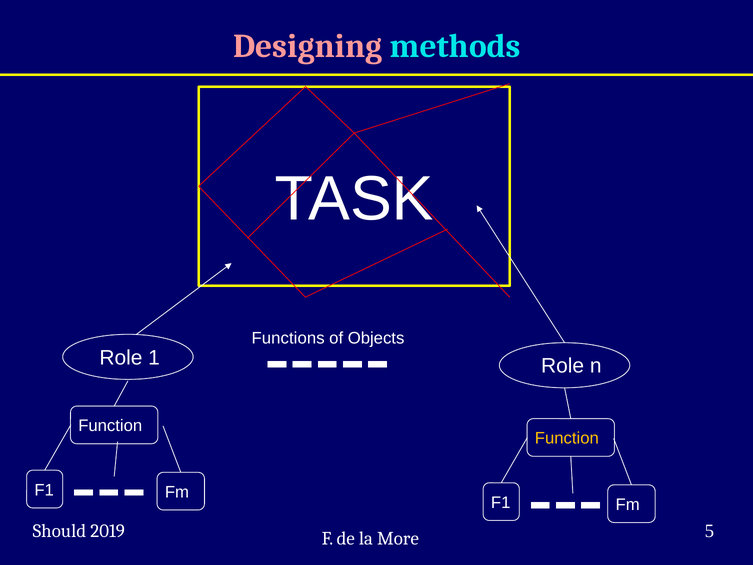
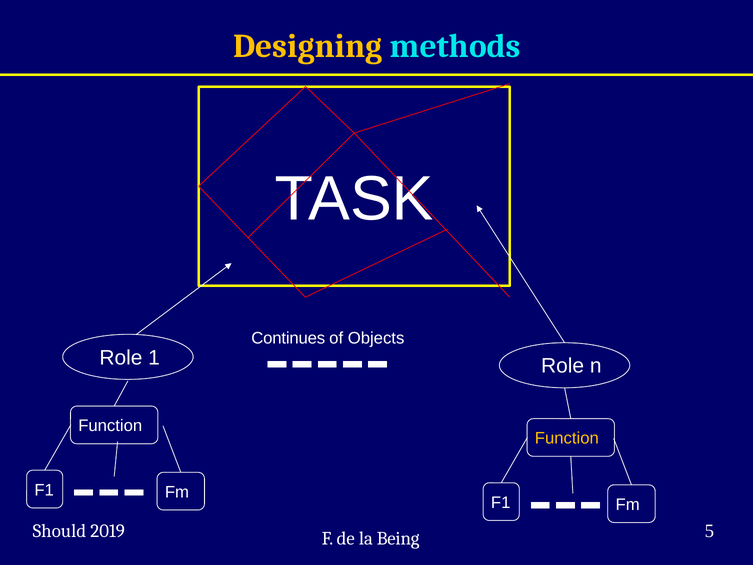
Designing colour: pink -> yellow (308, 46)
Functions: Functions -> Continues (288, 338)
More: More -> Being (398, 538)
